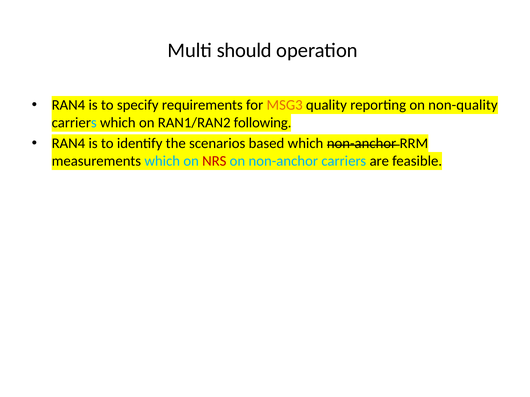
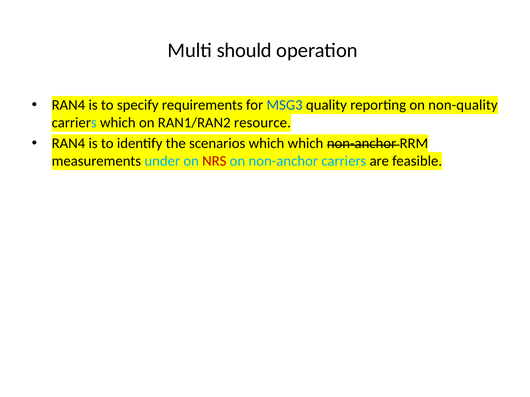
MSG3 colour: orange -> blue (285, 105)
following: following -> resource (262, 123)
scenarios based: based -> which (266, 144)
measurements which: which -> under (162, 161)
